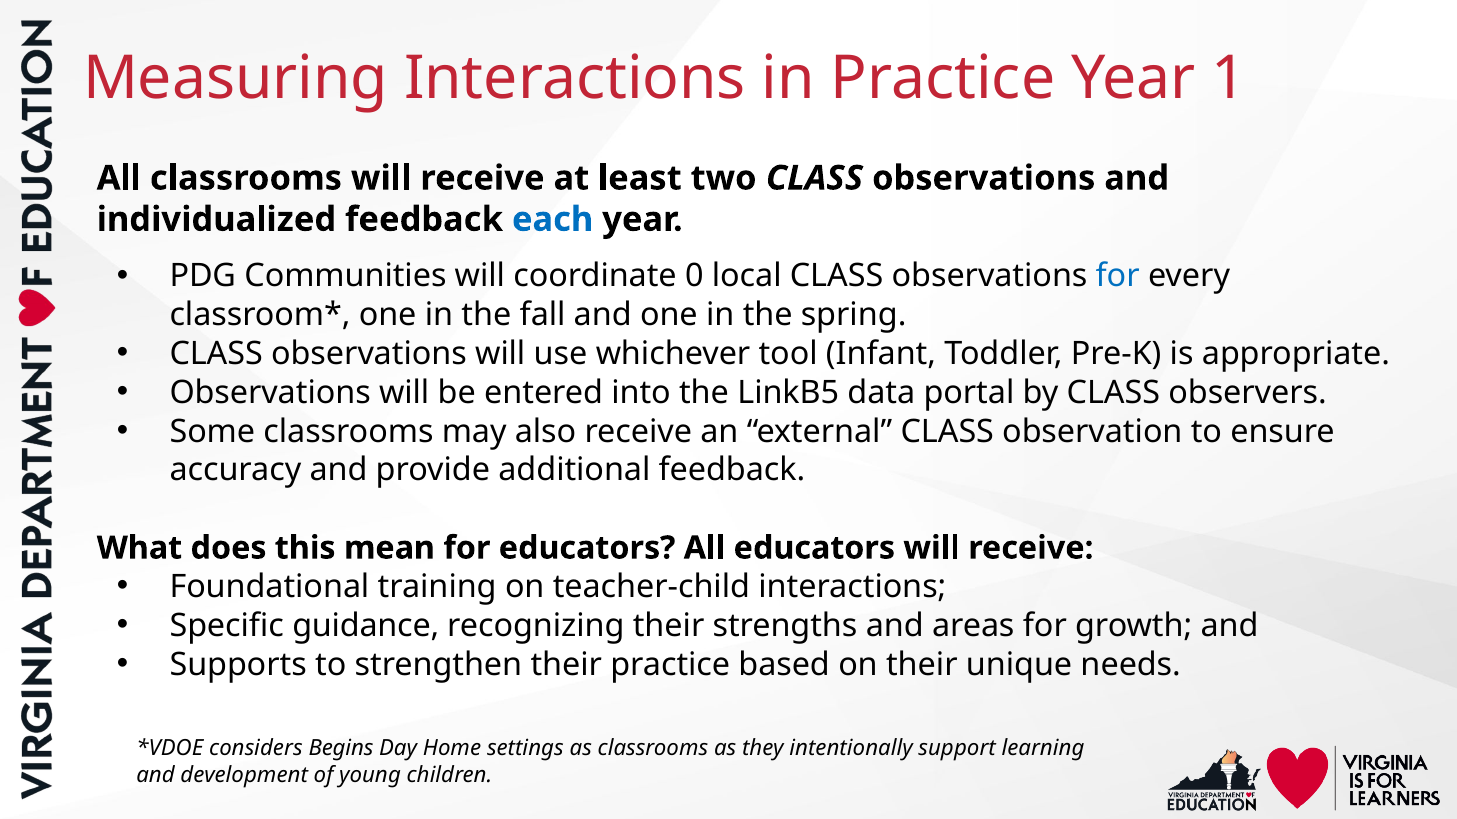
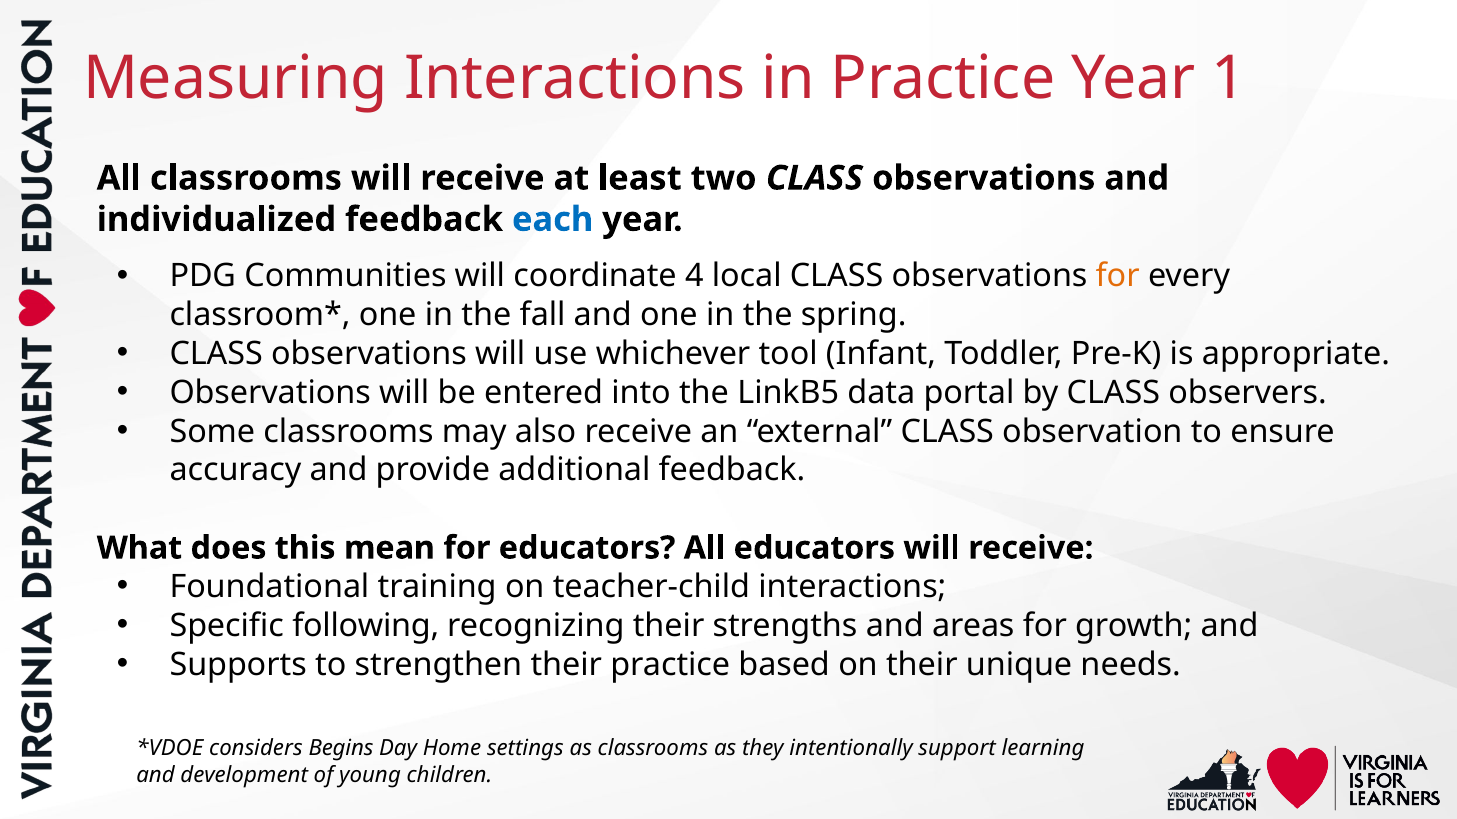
0: 0 -> 4 (694, 276)
for colour: blue -> orange (1118, 276)
guidance: guidance -> following (366, 626)
